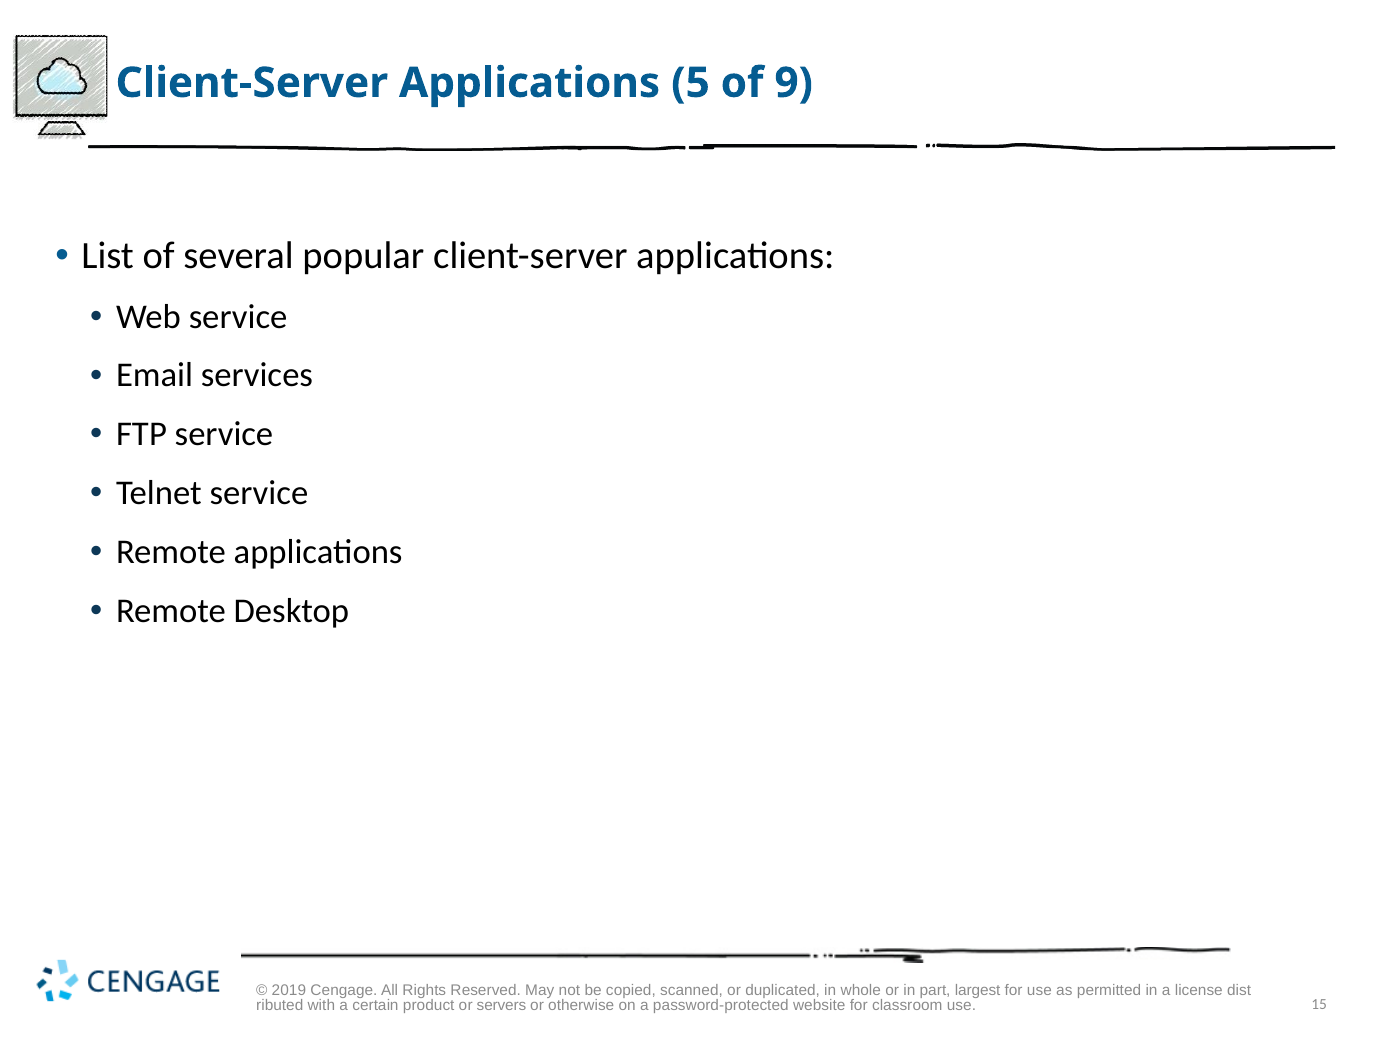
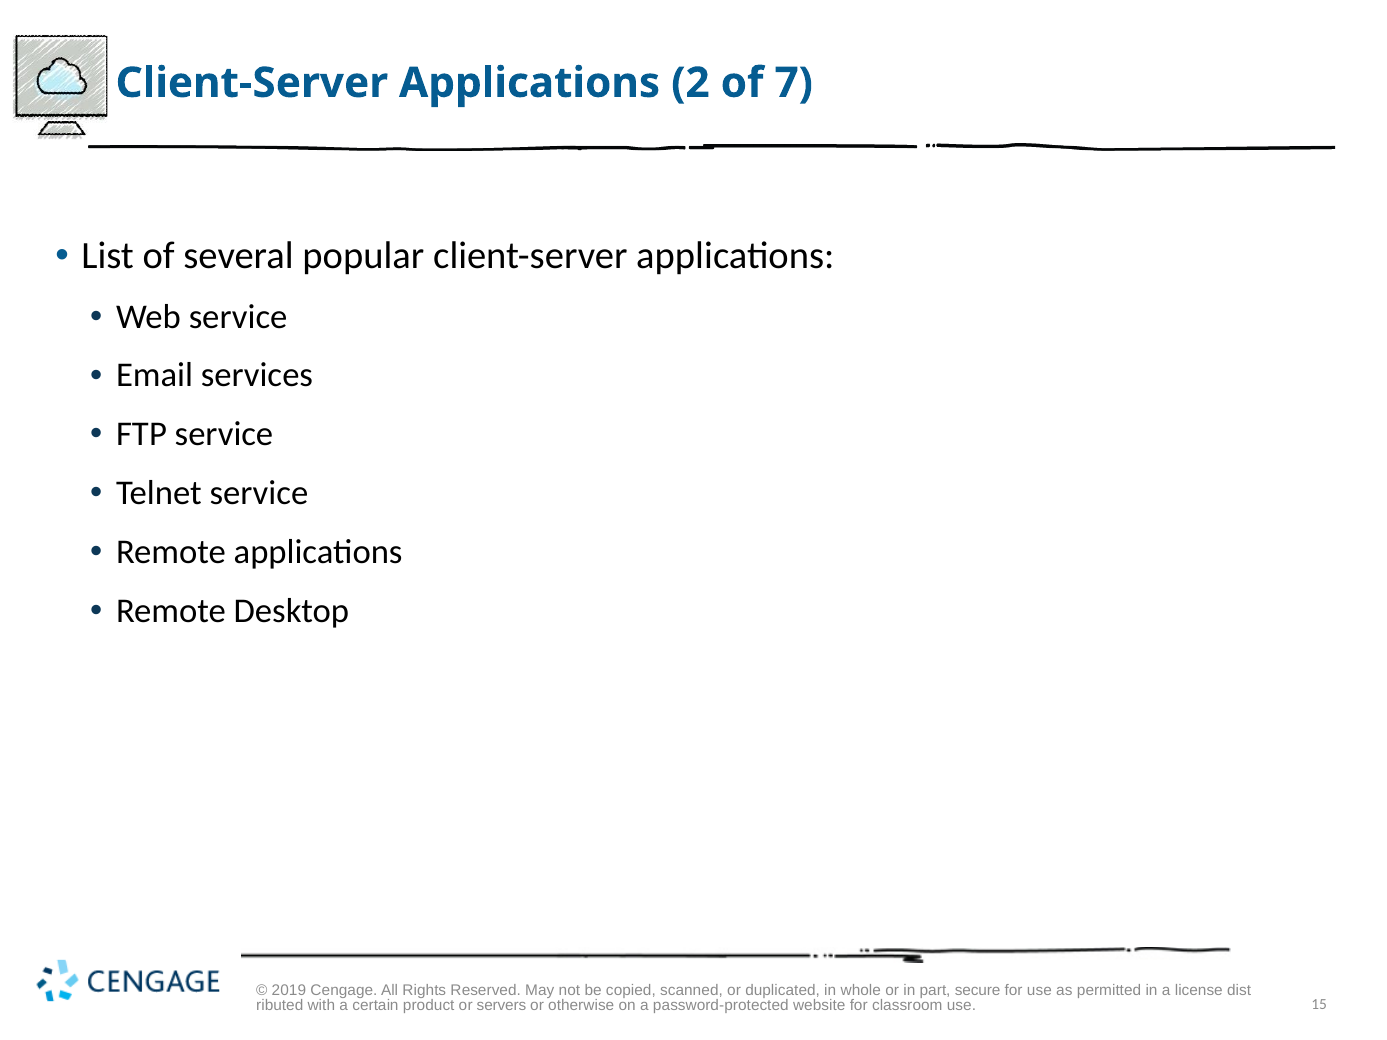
5: 5 -> 2 (690, 83)
9: 9 -> 7 (794, 83)
largest: largest -> secure (978, 991)
